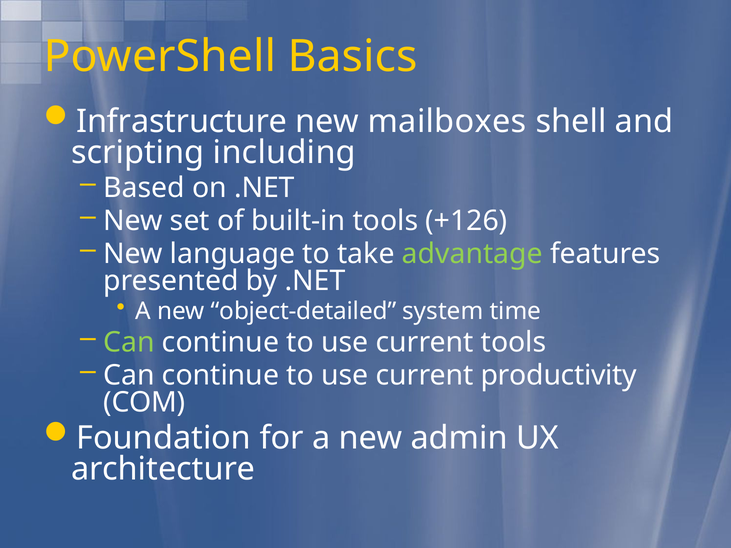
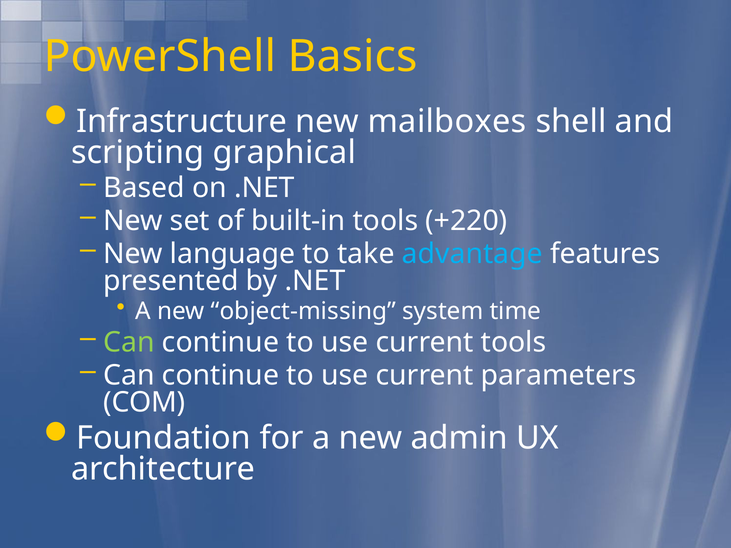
including: including -> graphical (284, 153)
+126: +126 -> +220 (466, 221)
advantage colour: light green -> light blue (472, 254)
object-detailed: object-detailed -> object-missing (303, 311)
productivity: productivity -> parameters (559, 375)
